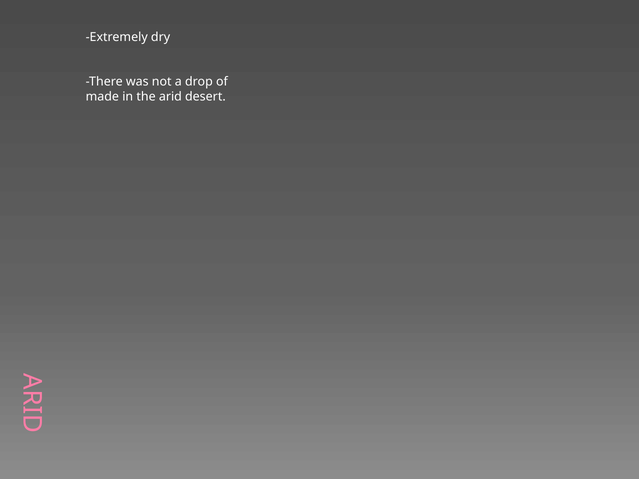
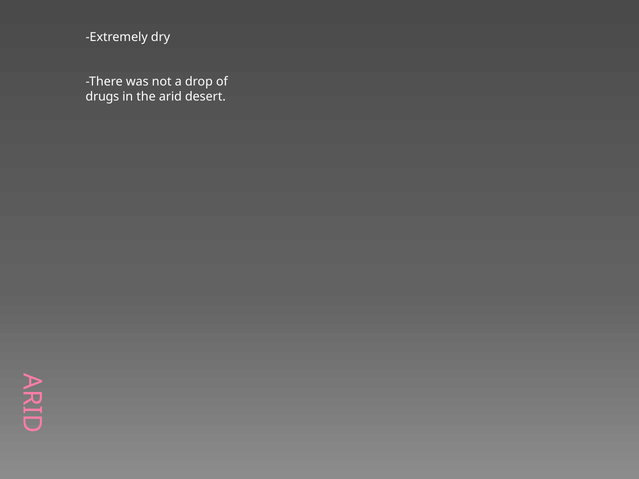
made: made -> drugs (102, 97)
